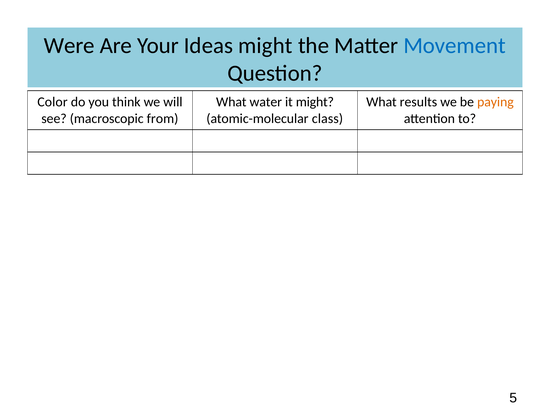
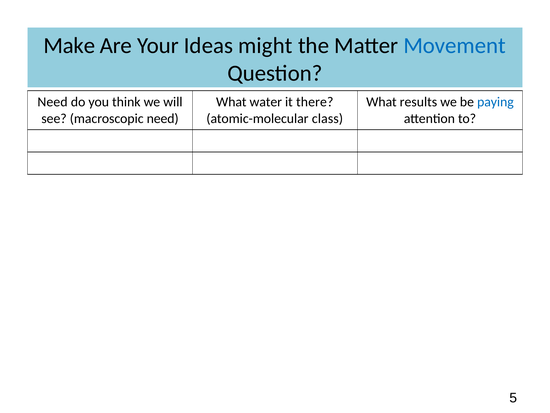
Were: Were -> Make (69, 46)
Color: Color -> Need (53, 102)
it might: might -> there (315, 102)
paying colour: orange -> blue (495, 102)
macroscopic from: from -> need (163, 119)
